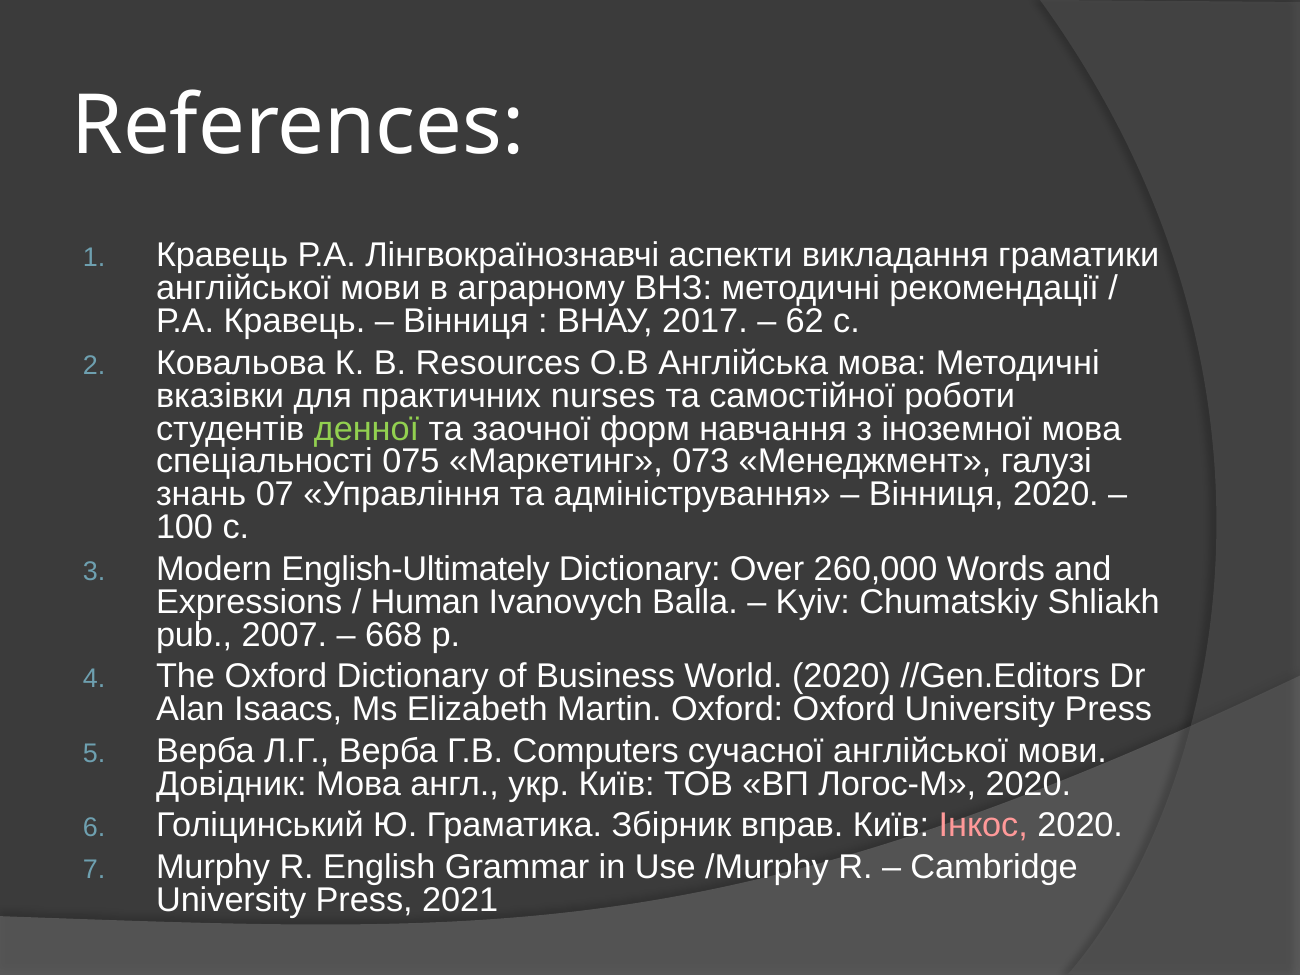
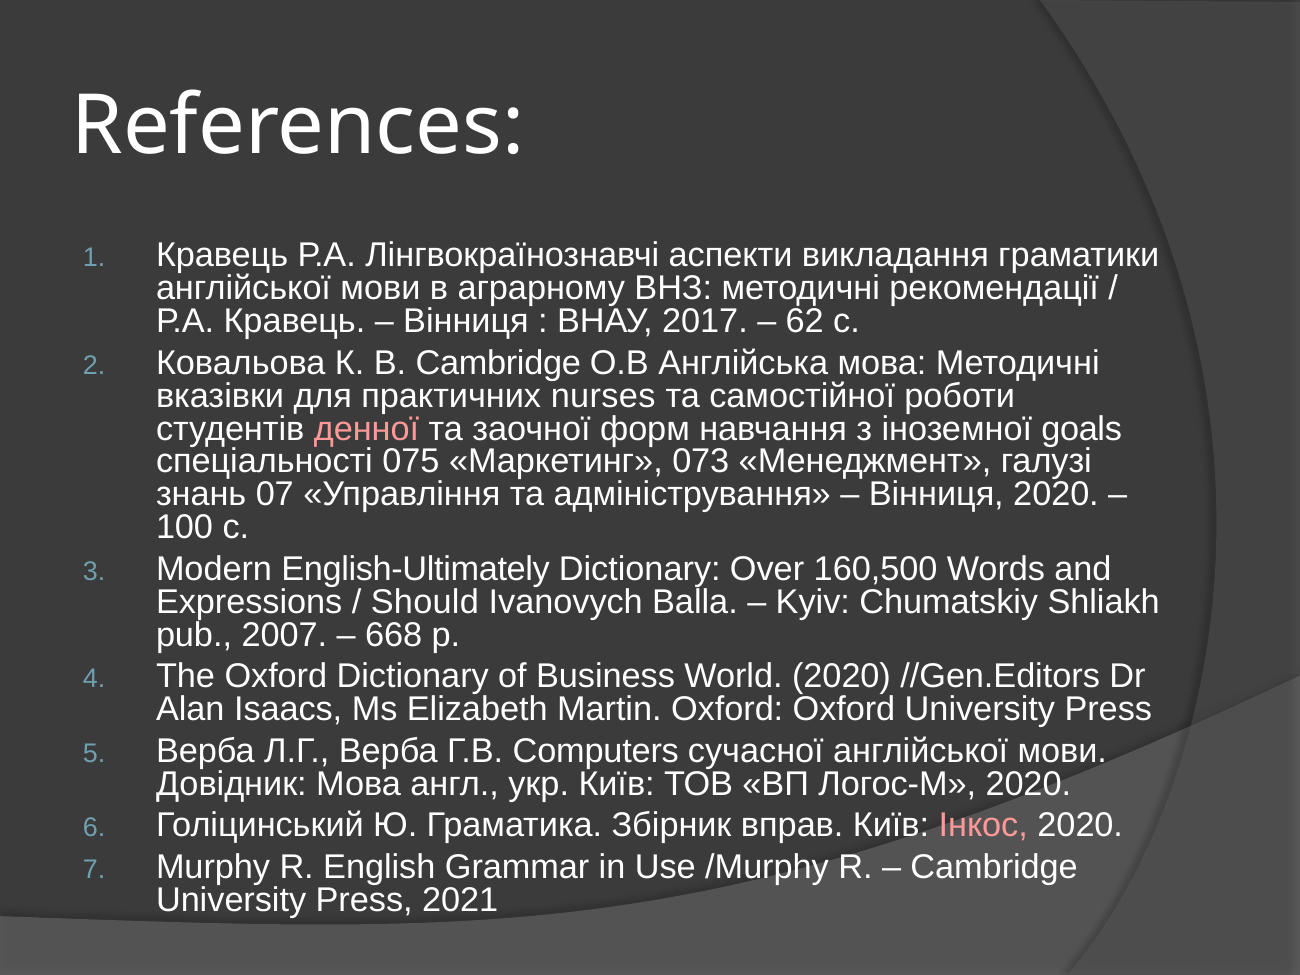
В Resources: Resources -> Cambridge (498, 363)
денної colour: light green -> pink (366, 429)
іноземної мова: мова -> goals (1082, 429)
260,000: 260,000 -> 160,500 (876, 569)
Human: Human -> Should (425, 602)
